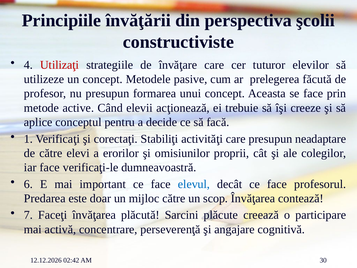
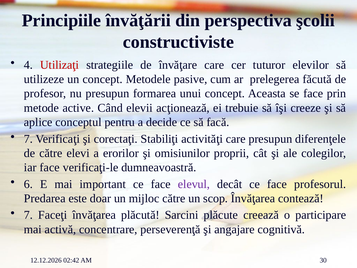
1: 1 -> 7 (28, 139)
neadaptare: neadaptare -> diferenţele (321, 139)
elevul colour: blue -> purple (194, 184)
